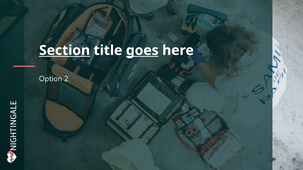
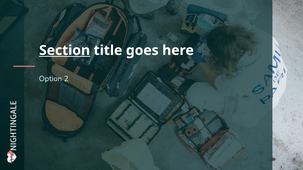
goes underline: present -> none (142, 50)
